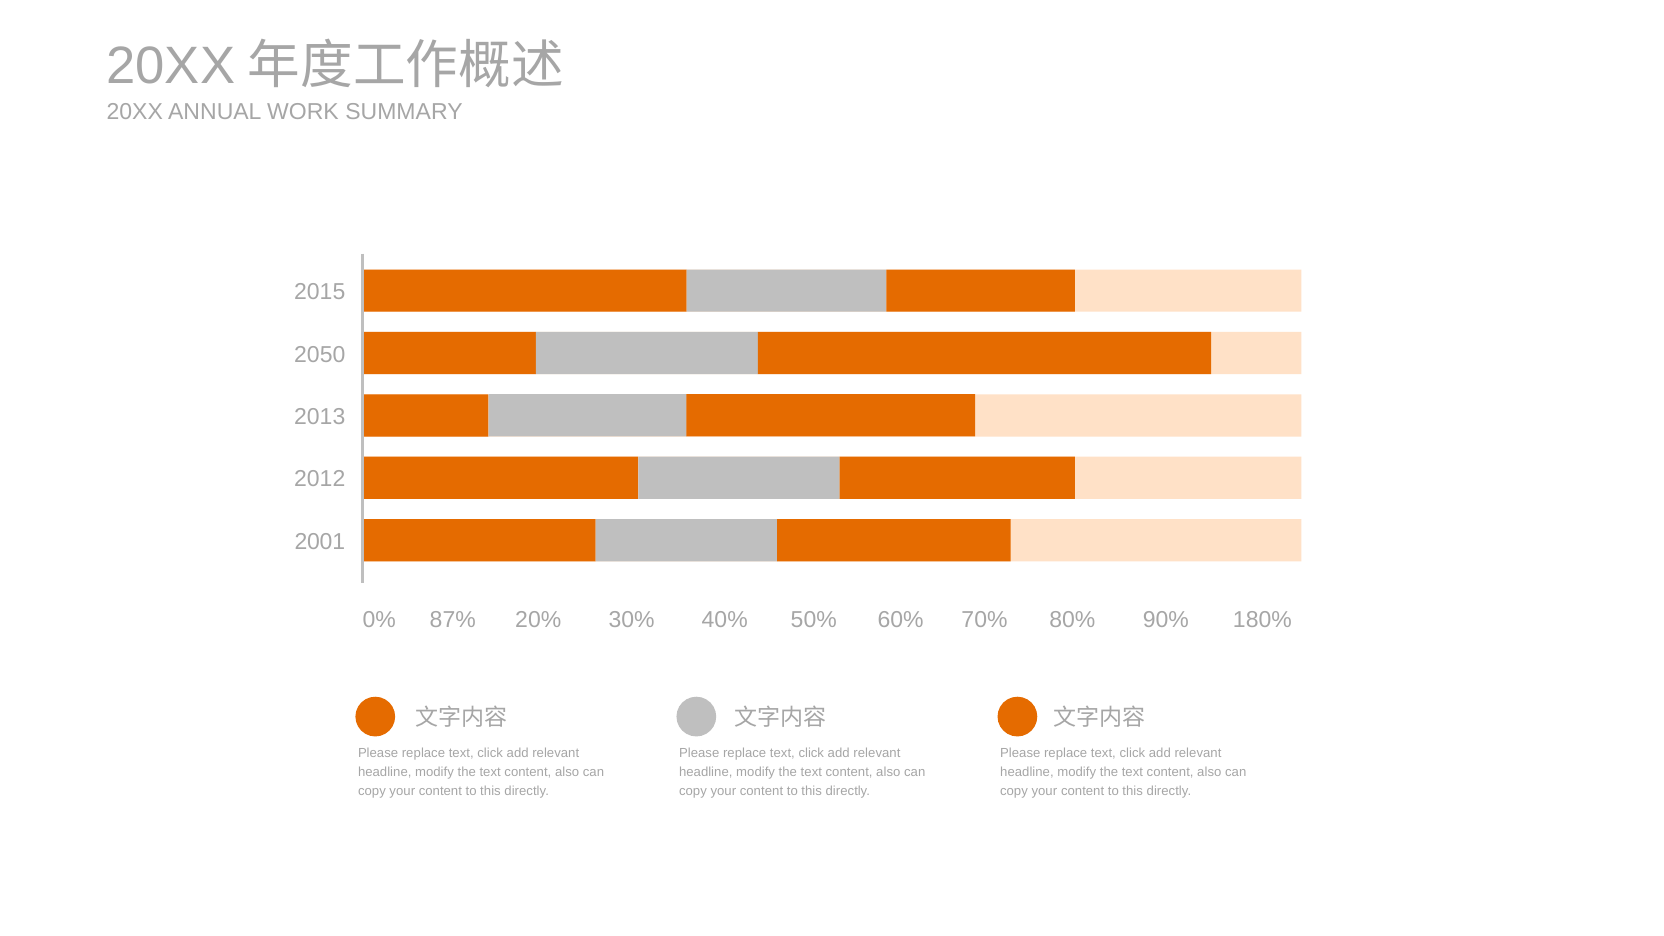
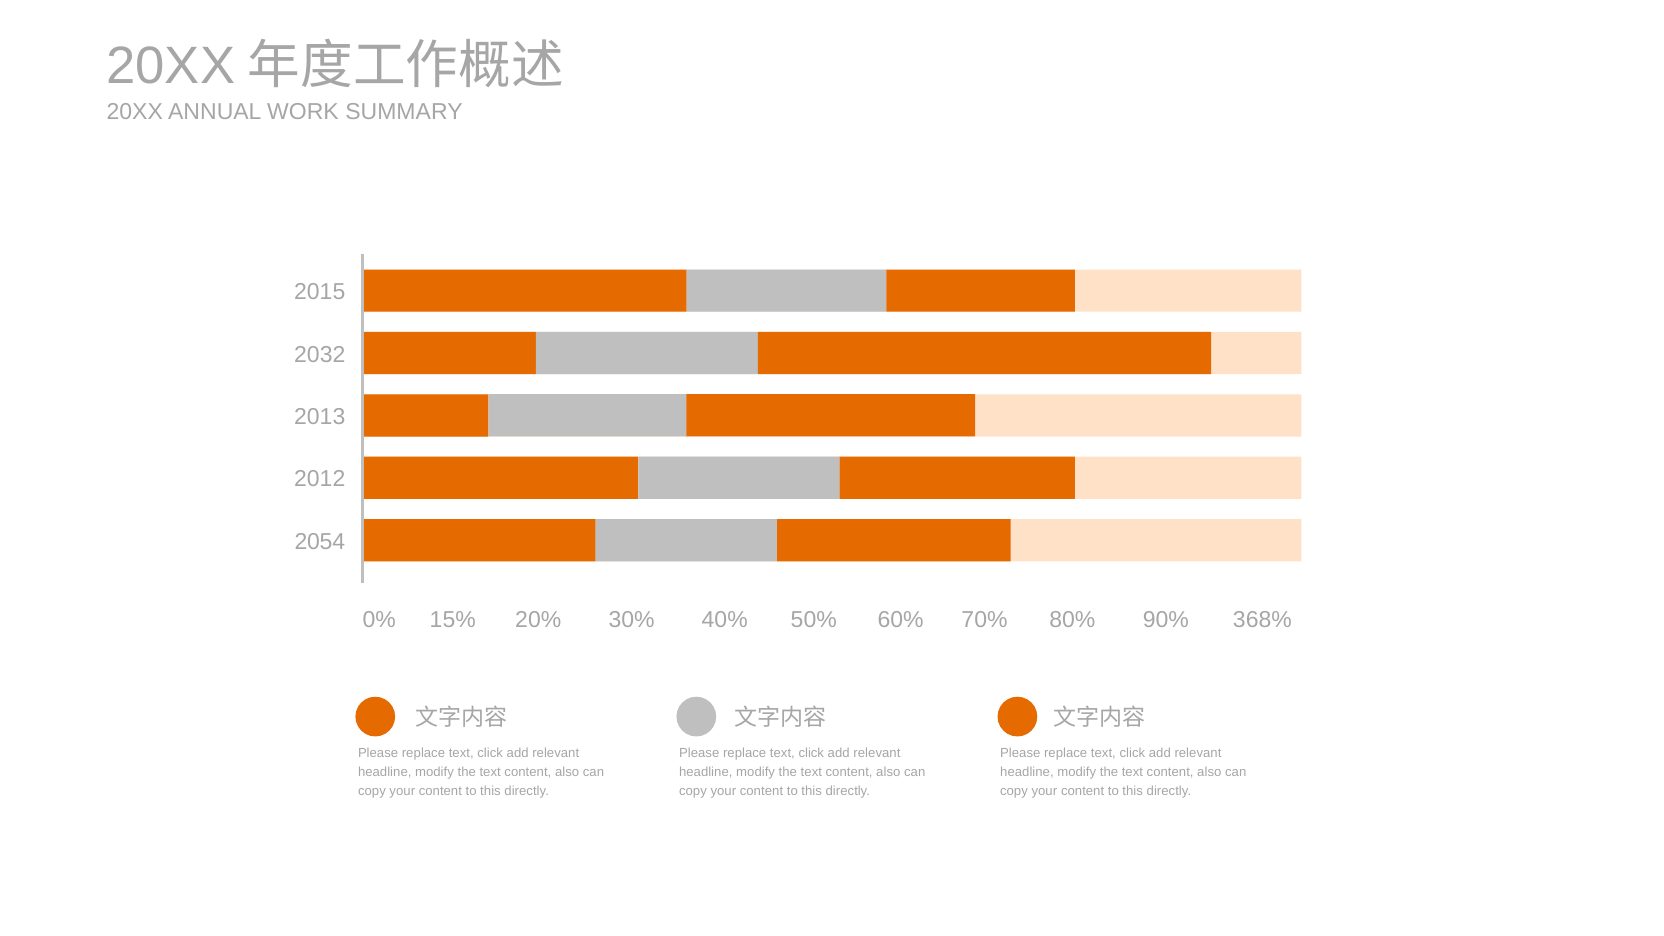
2050: 2050 -> 2032 (320, 355)
2001: 2001 -> 2054 (320, 542)
87%: 87% -> 15% (453, 620)
180%: 180% -> 368% (1262, 620)
